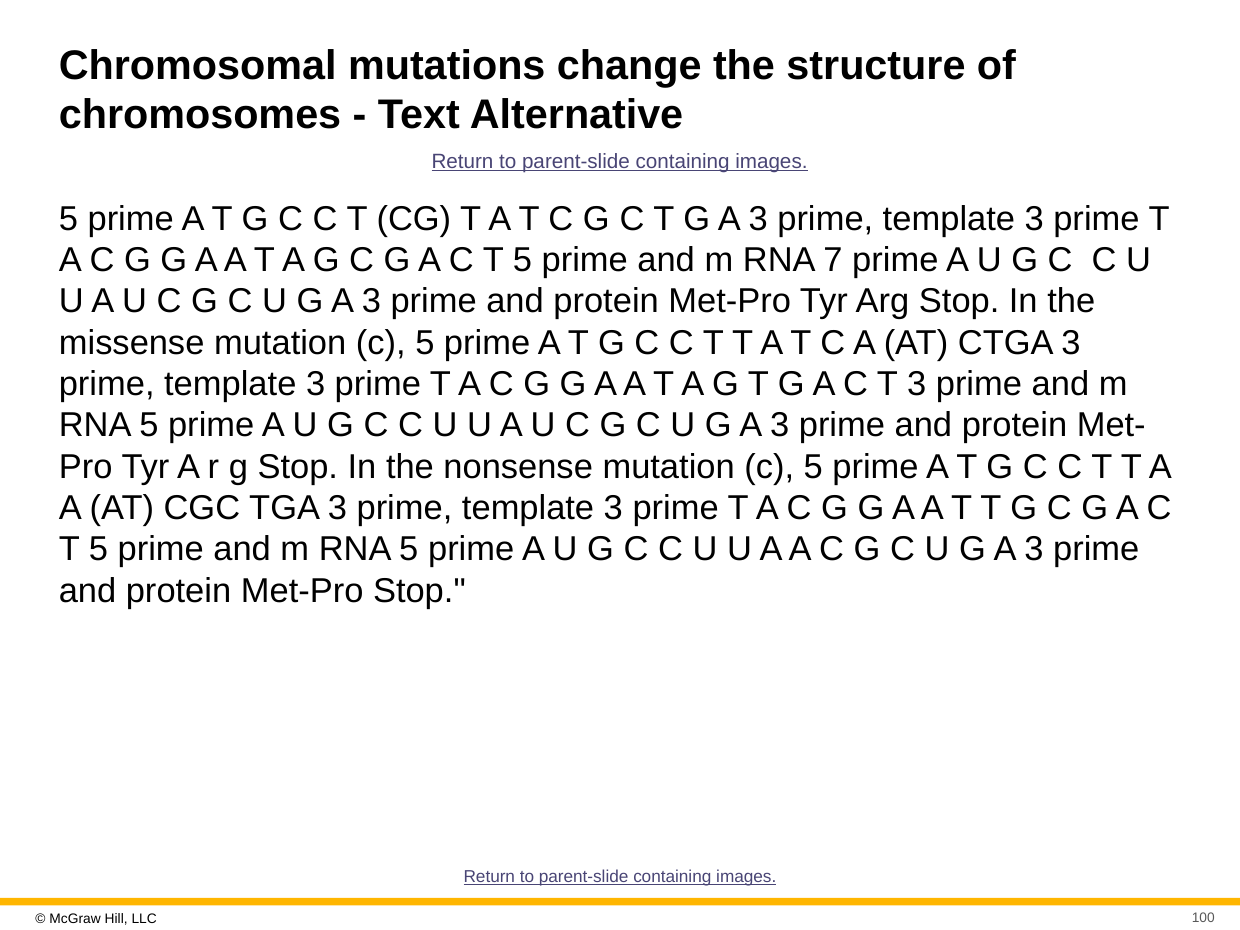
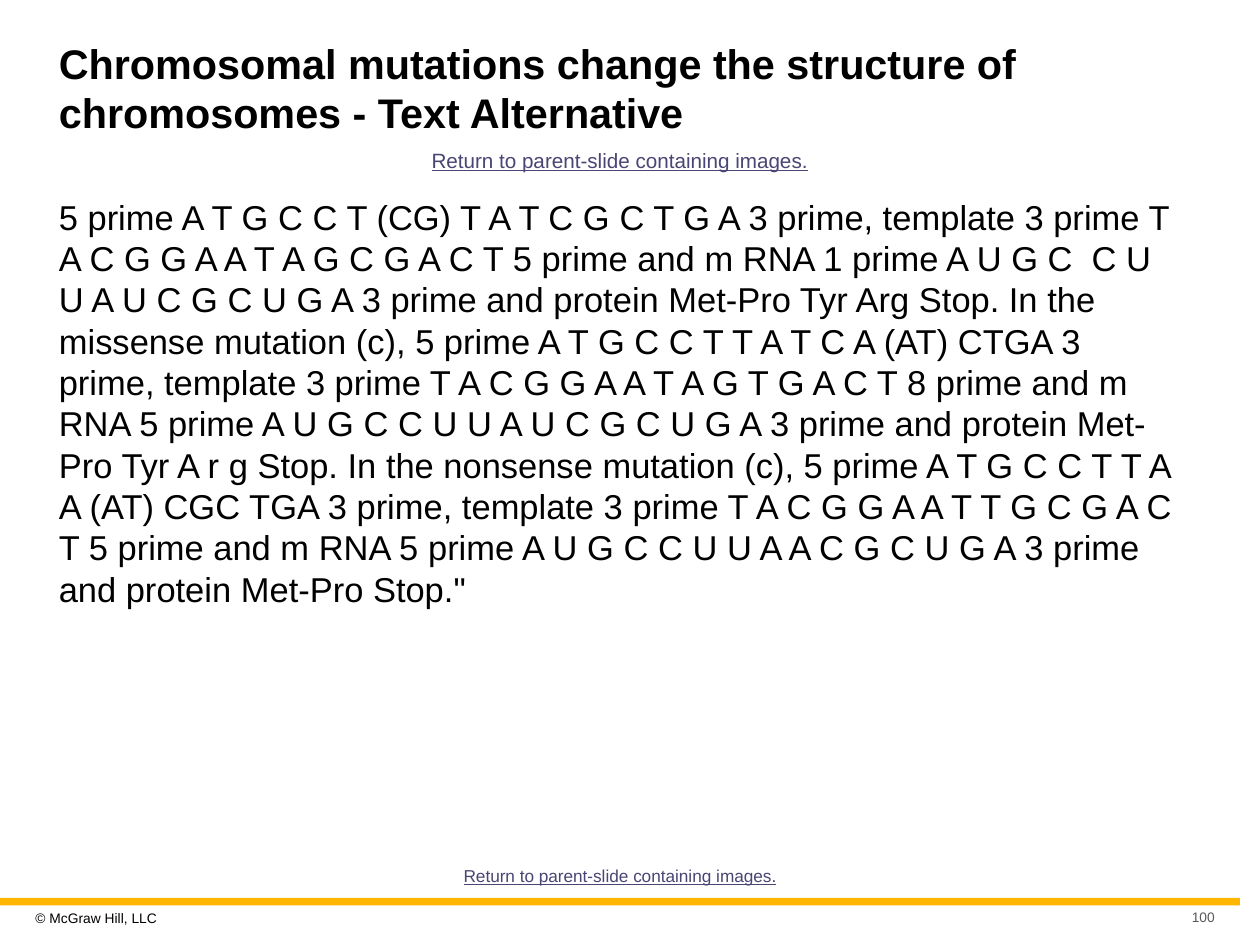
7: 7 -> 1 (833, 260)
T 3: 3 -> 8 (917, 384)
